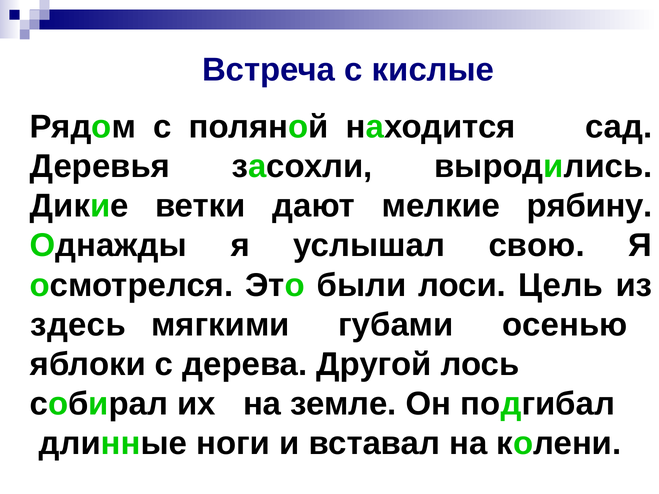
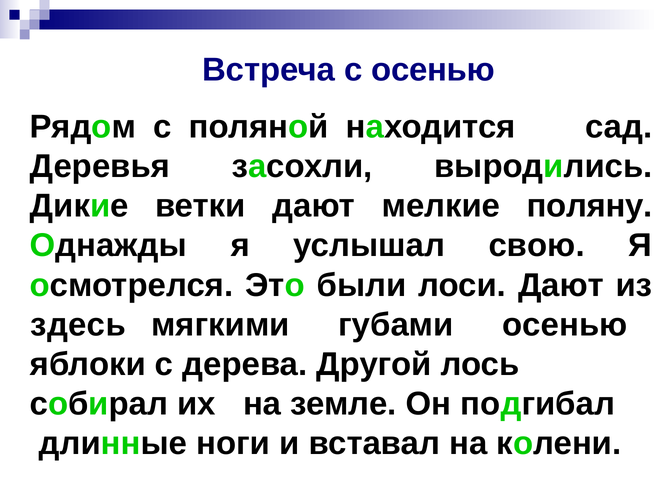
с кислые: кислые -> осенью (433, 70)
рябину: рябину -> поляну (590, 206)
лоси Цель: Цель -> Дают (561, 285)
